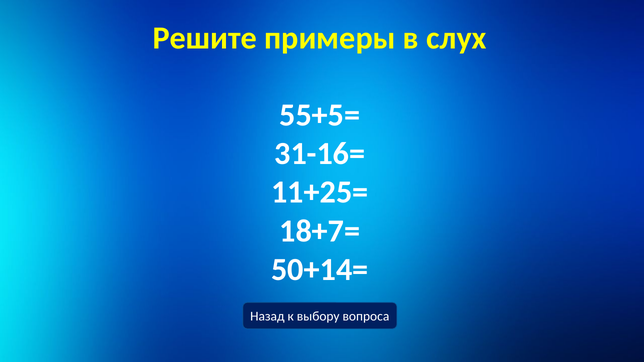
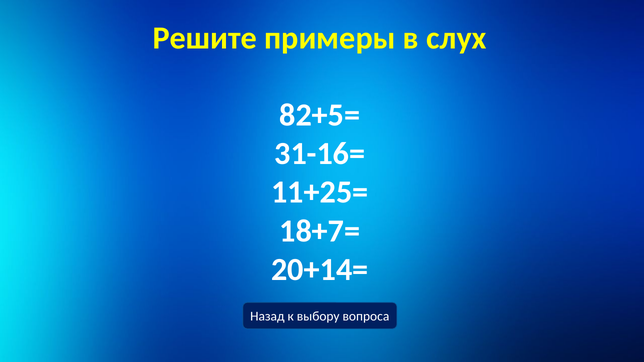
55+5=: 55+5= -> 82+5= (320, 115)
50+14=: 50+14= -> 20+14= (320, 270)
